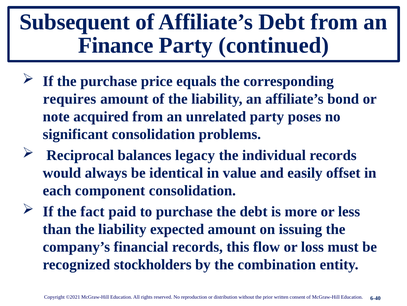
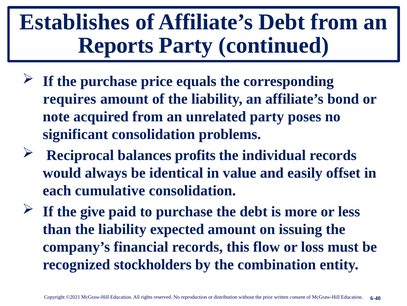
Subsequent: Subsequent -> Establishes (74, 22)
Finance: Finance -> Reports (116, 45)
legacy: legacy -> profits (195, 155)
component: component -> cumulative (110, 190)
fact: fact -> give (93, 211)
